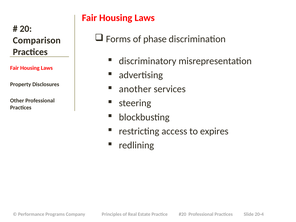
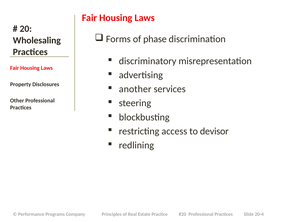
Comparison: Comparison -> Wholesaling (37, 40)
expires: expires -> devisor (214, 131)
